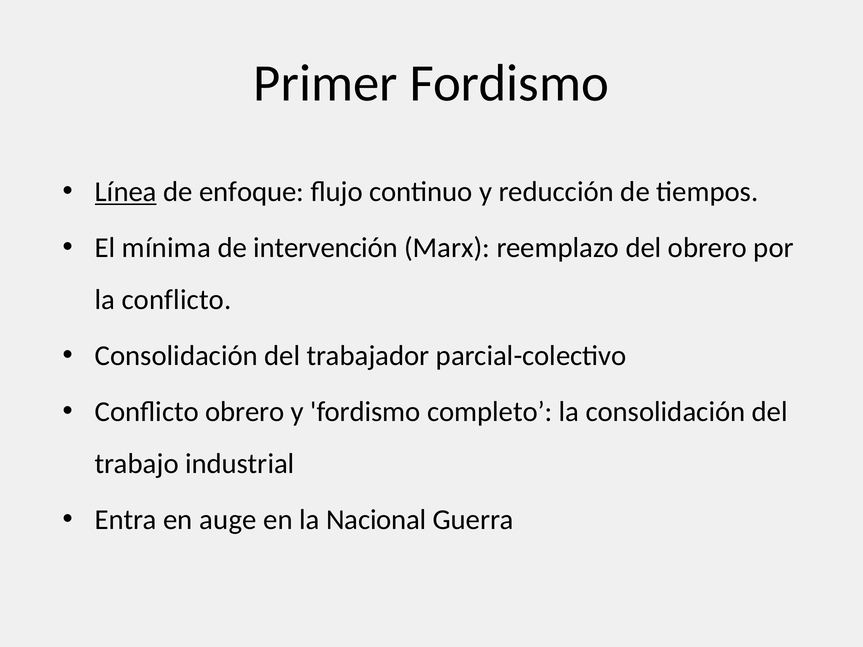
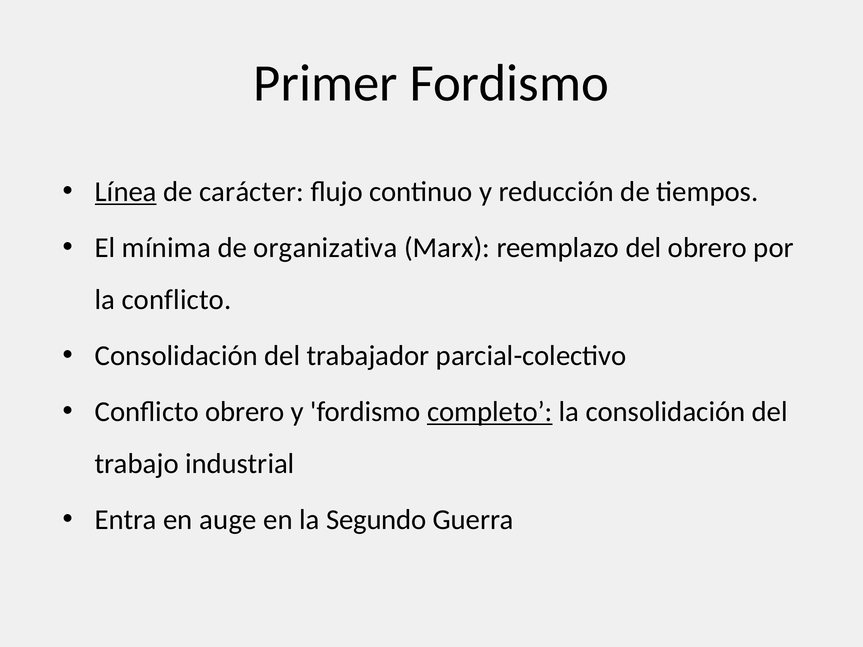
enfoque: enfoque -> carácter (252, 192)
intervención: intervención -> organizativa (325, 248)
completo underline: none -> present (490, 412)
Nacional: Nacional -> Segundo (376, 520)
